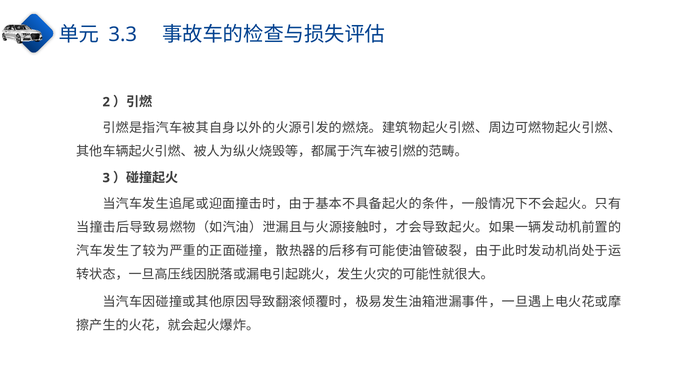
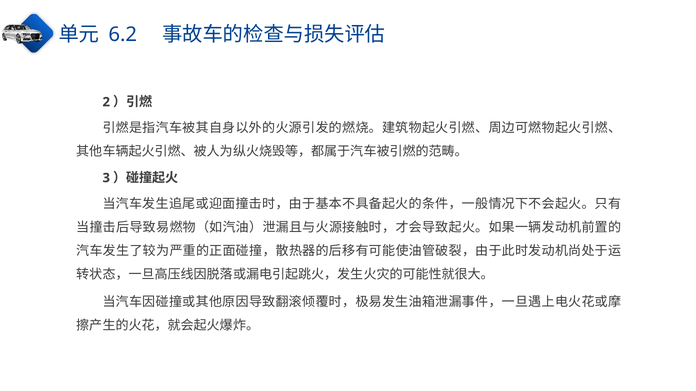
3.3: 3.3 -> 6.2 (123, 35)
